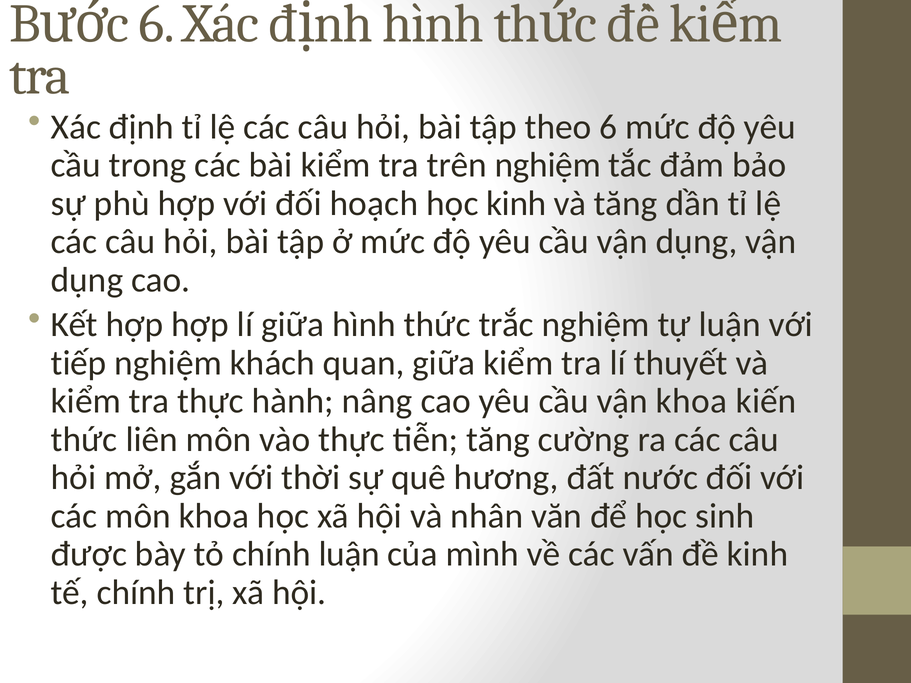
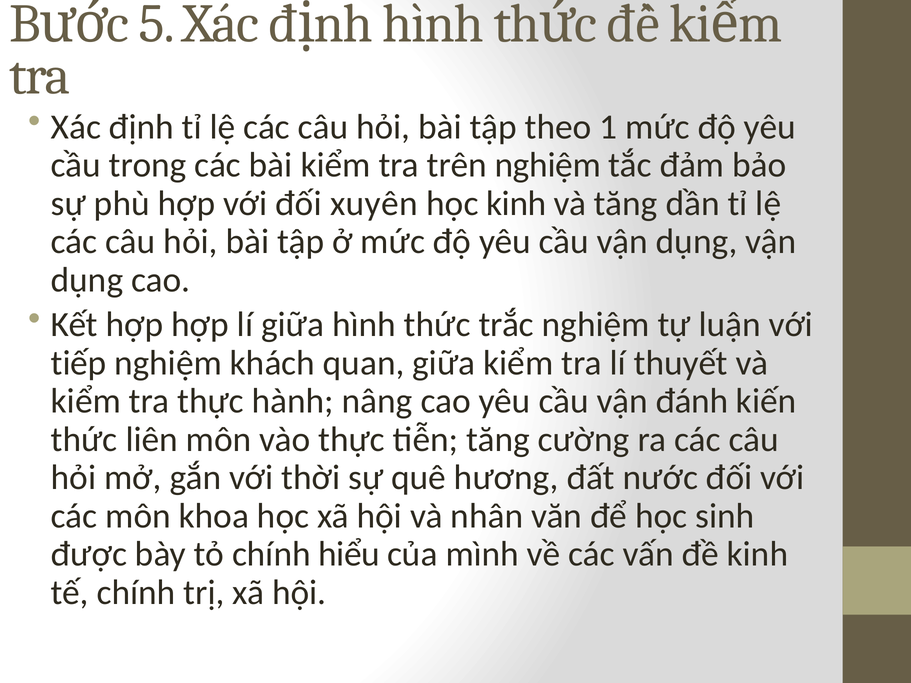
6: 6 -> 5 (157, 24)
theo 6: 6 -> 1 (608, 127)
hoạch: hoạch -> xuyên (374, 204)
vận khoa: khoa -> đánh (692, 401)
chính luận: luận -> hiểu (349, 554)
